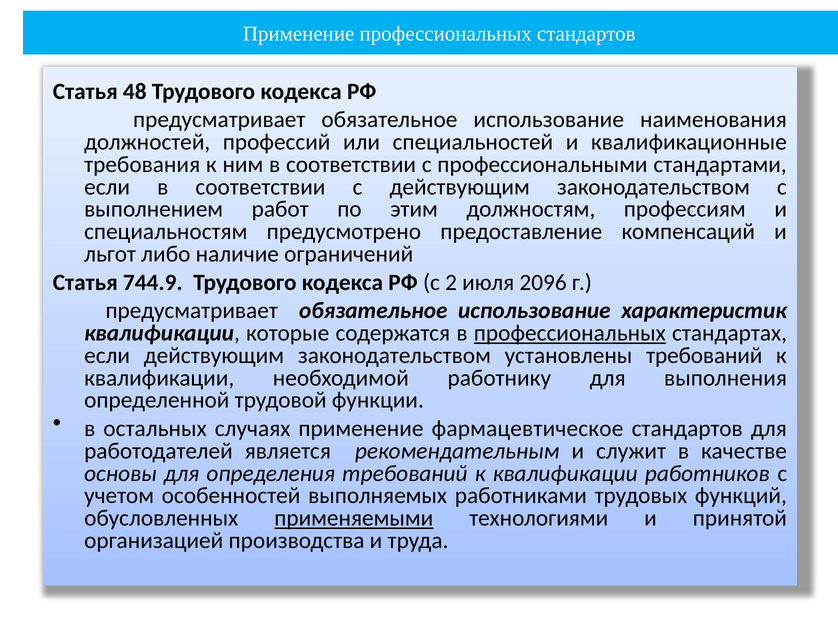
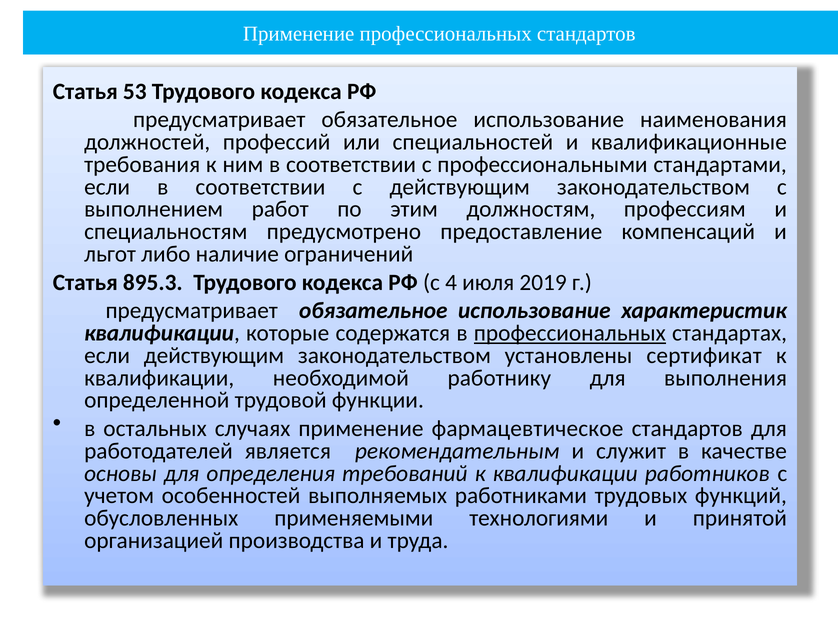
48: 48 -> 53 (135, 91)
744.9: 744.9 -> 895.3 (153, 282)
2: 2 -> 4 (451, 282)
2096: 2096 -> 2019 (543, 282)
установлены требований: требований -> сертификат (704, 355)
применяемыми underline: present -> none (354, 518)
